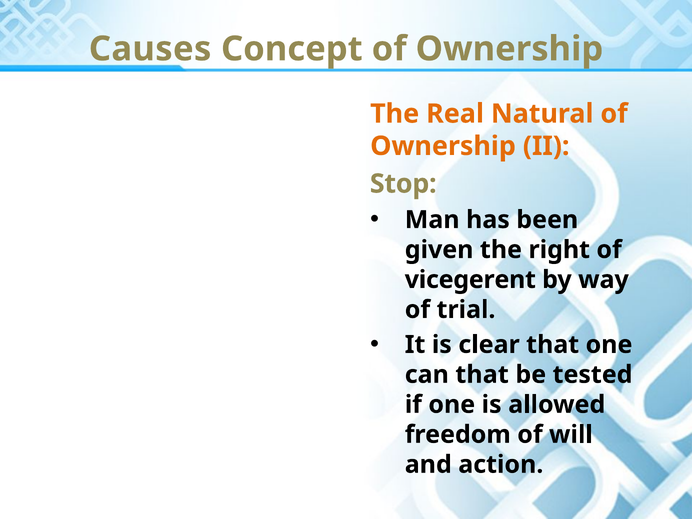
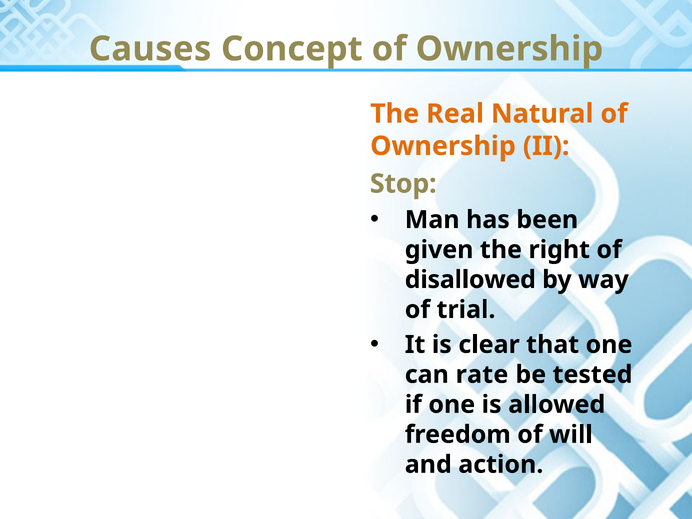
vicegerent: vicegerent -> disallowed (470, 280)
can that: that -> rate (482, 375)
